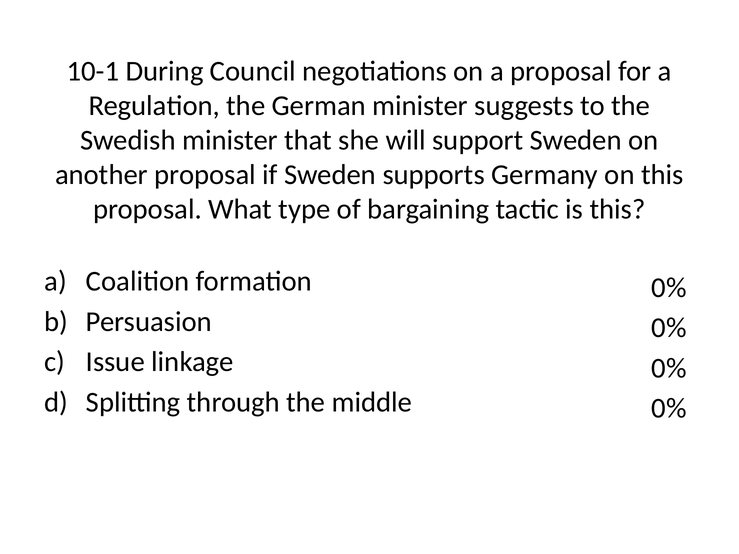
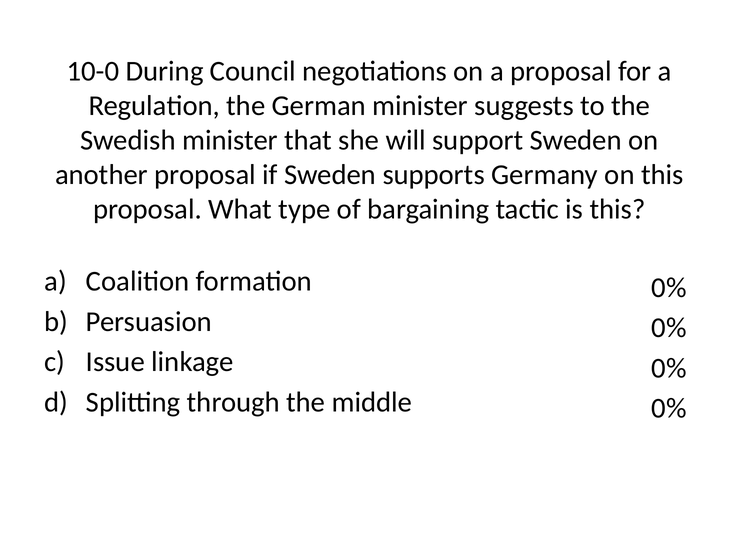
10-1: 10-1 -> 10-0 (93, 72)
